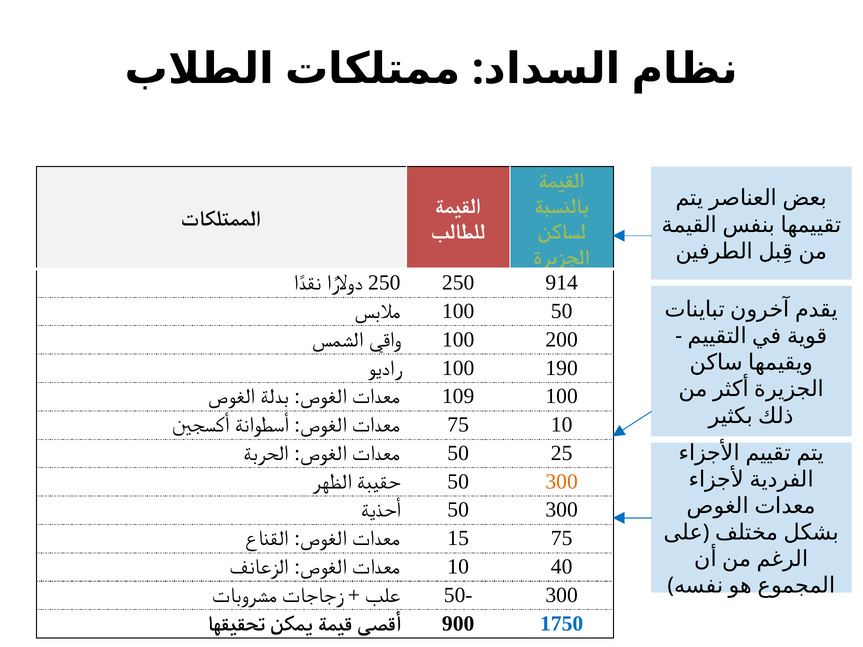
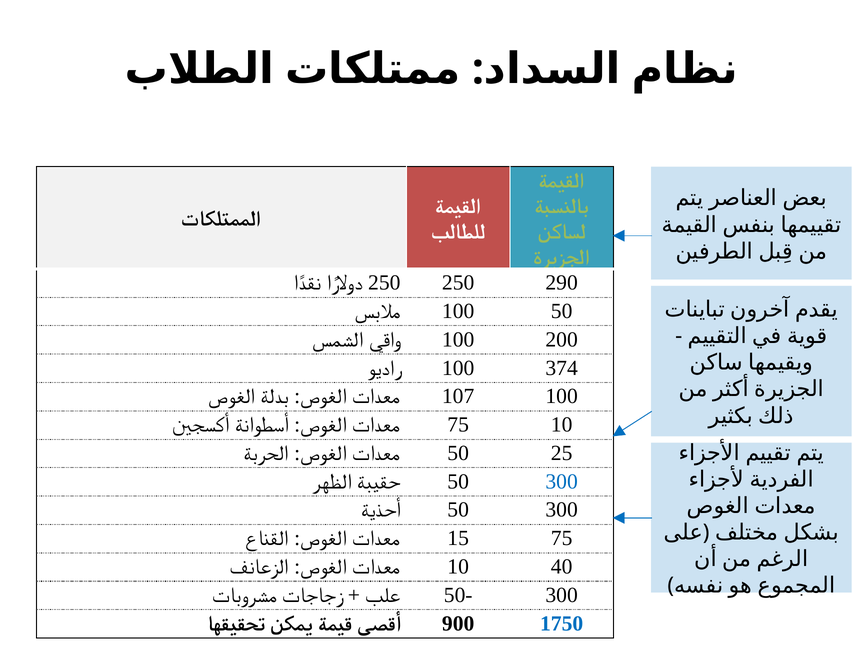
914: 914 -> 290 (562, 283)
190: 190 -> 374 (562, 368)
109: 109 -> 107 (458, 396)
300 colour: orange -> blue (562, 482)
